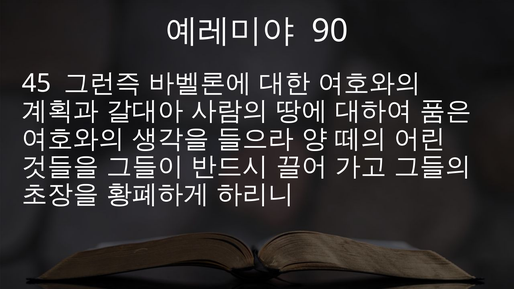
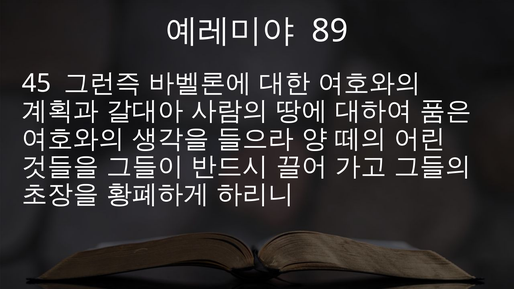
90: 90 -> 89 (330, 31)
